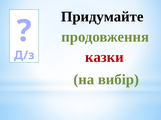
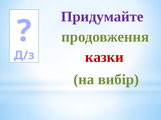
Придумайте colour: black -> purple (102, 17)
